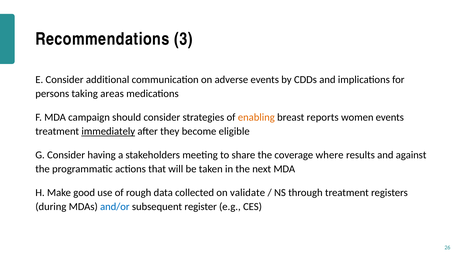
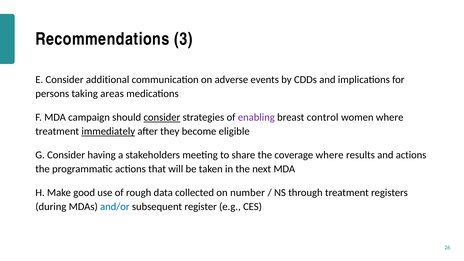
consider underline: none -> present (162, 117)
enabling colour: orange -> purple (256, 117)
reports: reports -> control (323, 117)
women events: events -> where (390, 117)
and against: against -> actions (411, 155)
validate: validate -> number (248, 193)
